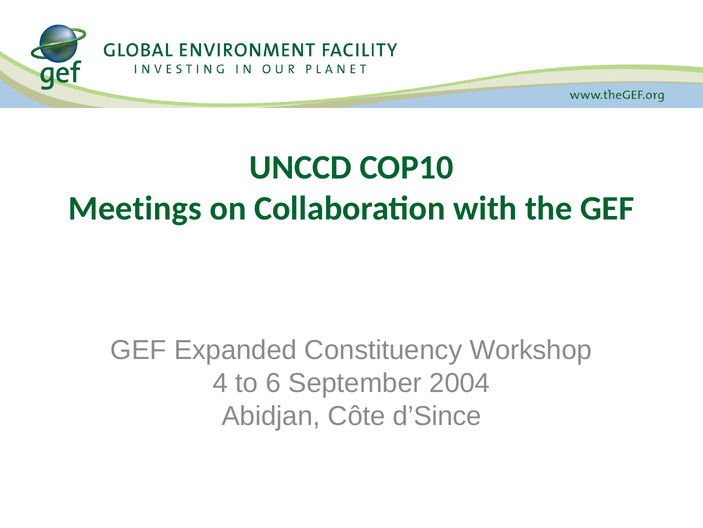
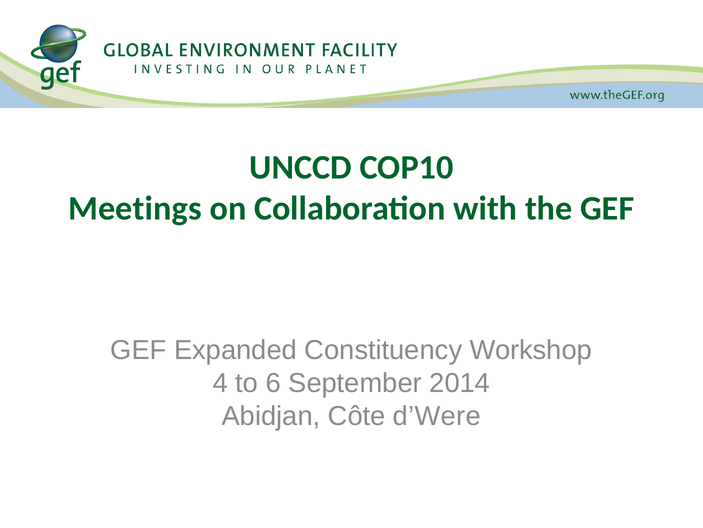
2004: 2004 -> 2014 (460, 383)
d’Since: d’Since -> d’Were (437, 416)
